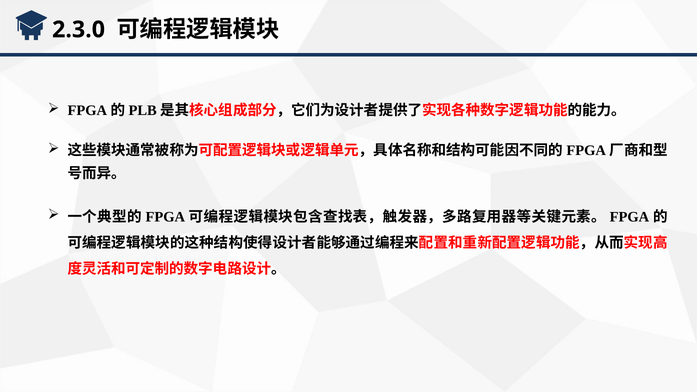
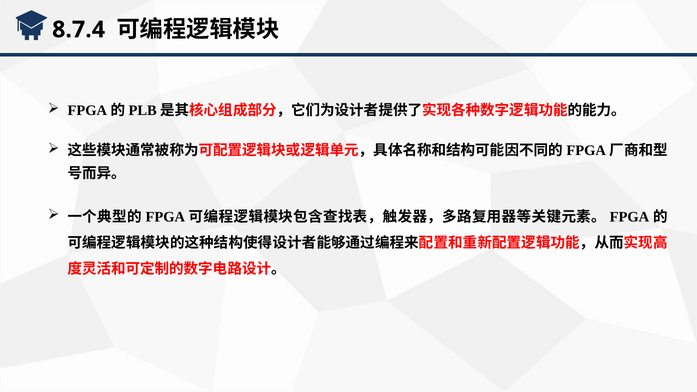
2.3.0: 2.3.0 -> 8.7.4 (79, 30)
